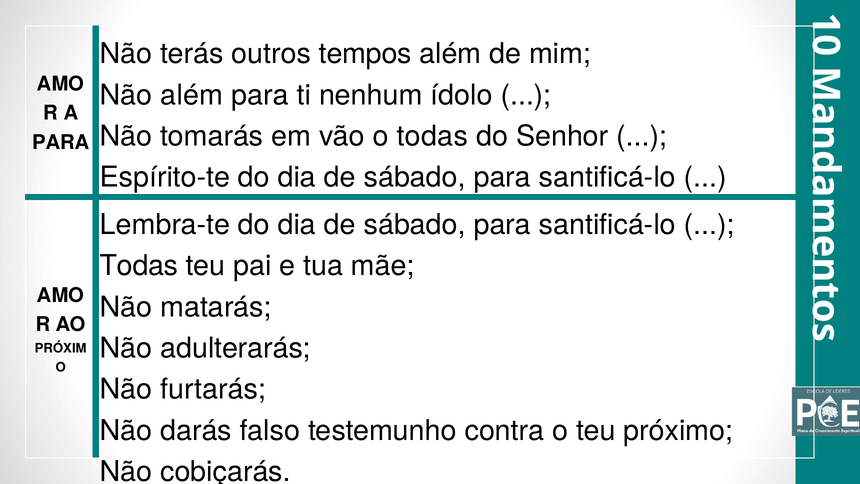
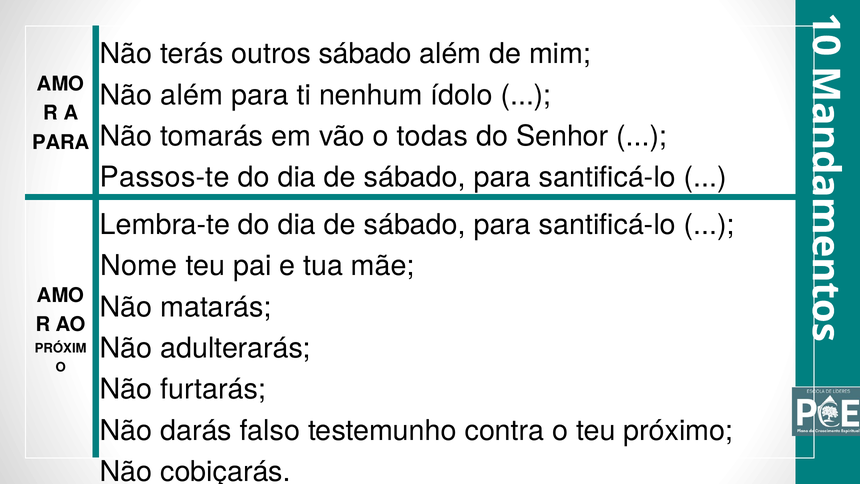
outros tempos: tempos -> sábado (365, 54)
Espírito-te: Espírito-te -> Passos-te (165, 177)
Todas: Todas -> Nome (139, 266)
